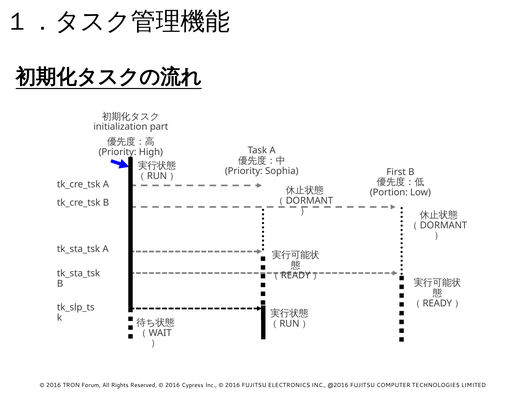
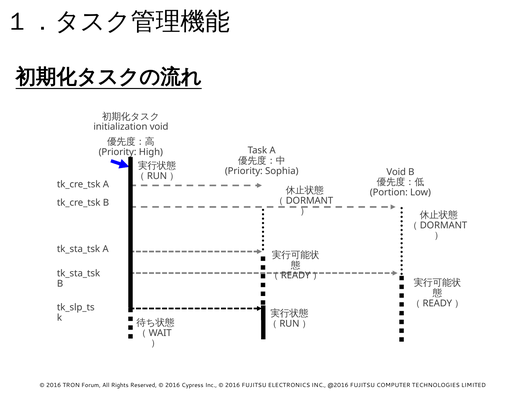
initialization part: part -> void (159, 127)
First: First -> Void (396, 172)
